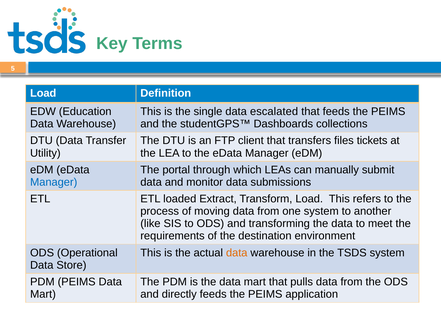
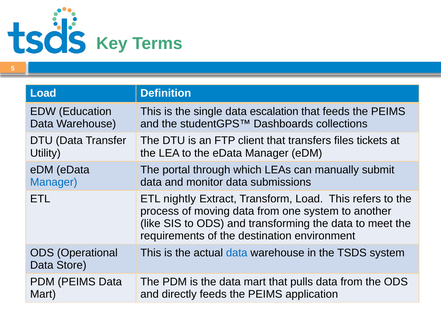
escalated: escalated -> escalation (274, 111)
loaded: loaded -> nightly (180, 199)
data colour: orange -> blue (237, 253)
